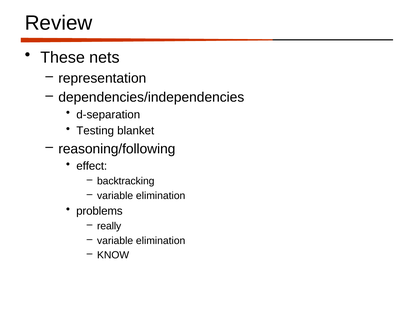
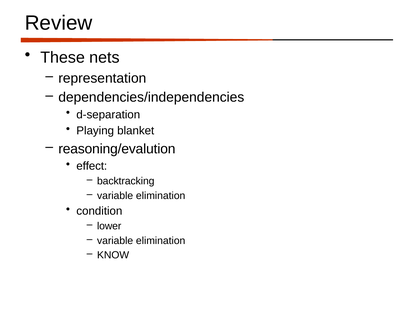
Testing: Testing -> Playing (95, 131)
reasoning/following: reasoning/following -> reasoning/evalution (117, 149)
problems: problems -> condition (99, 211)
really: really -> lower (109, 226)
